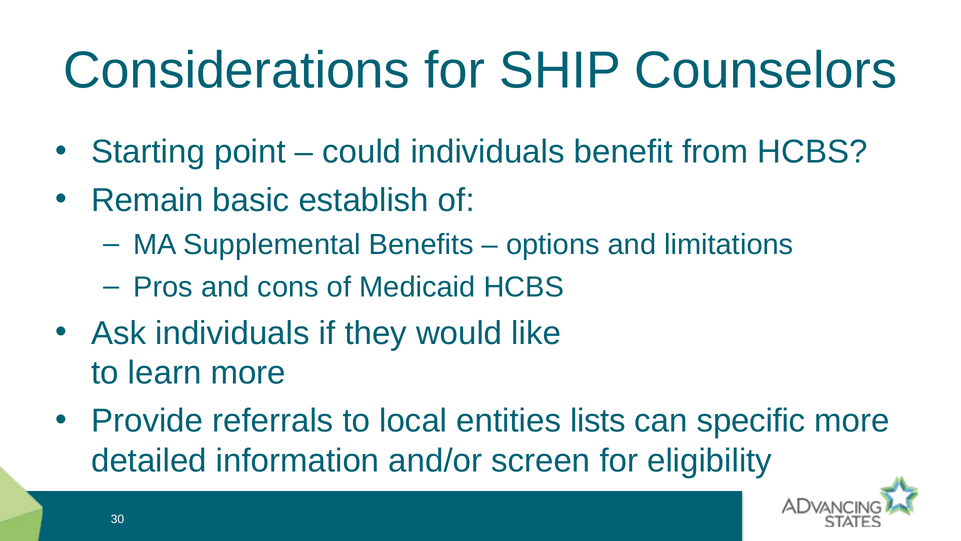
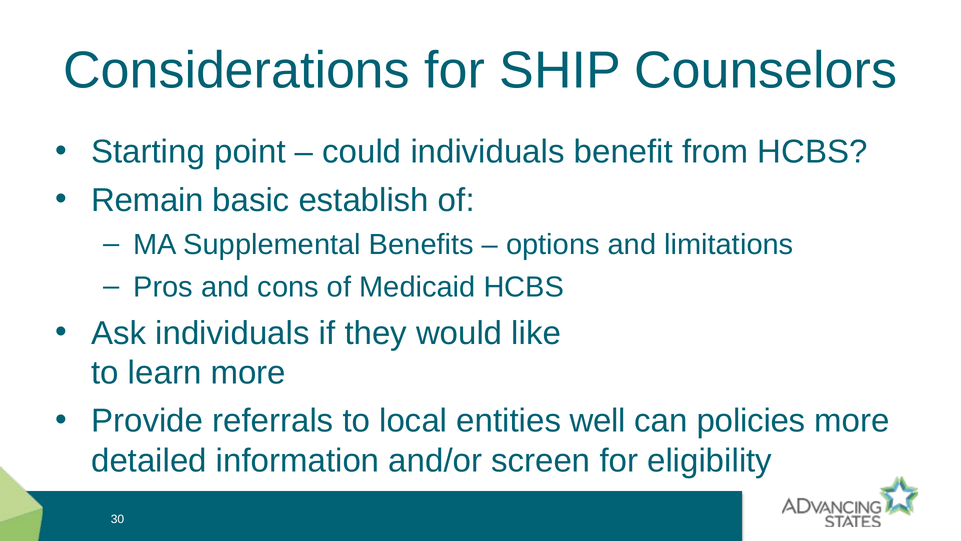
lists: lists -> well (598, 421)
specific: specific -> policies (751, 421)
